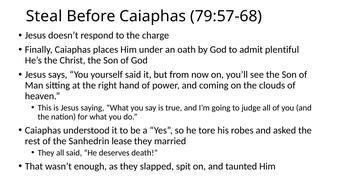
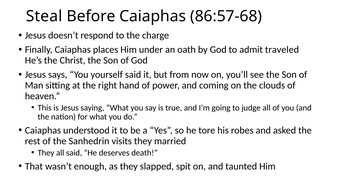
79:57-68: 79:57-68 -> 86:57-68 (226, 16)
plentiful: plentiful -> traveled (282, 50)
lease: lease -> visits (122, 141)
